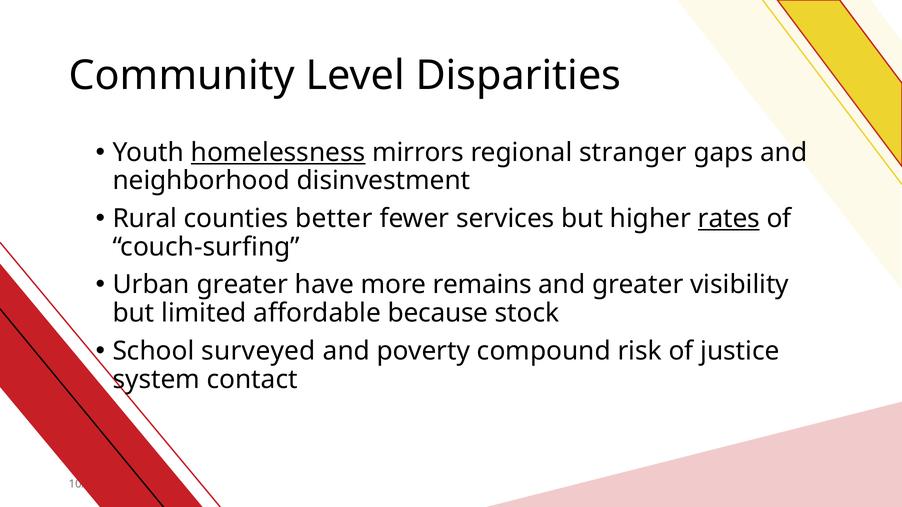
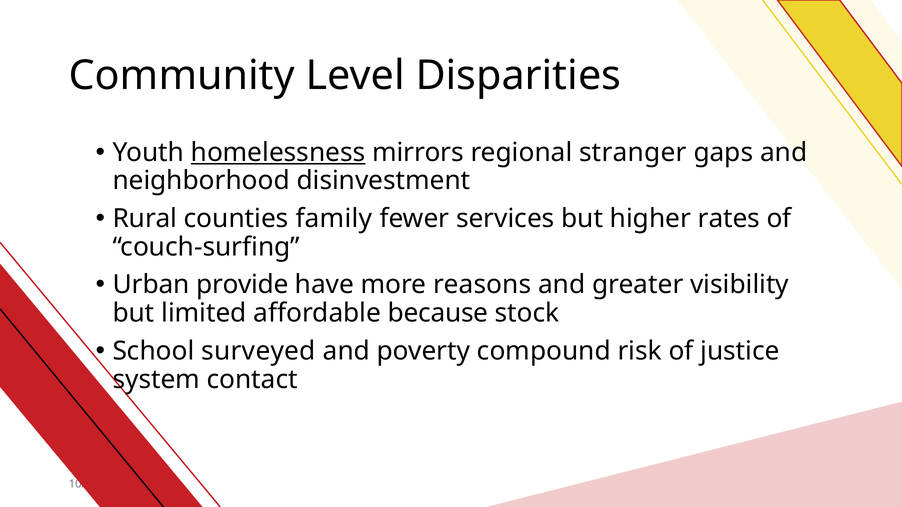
better: better -> family (334, 219)
rates underline: present -> none (729, 219)
Urban greater: greater -> provide (242, 285)
remains: remains -> reasons (482, 285)
